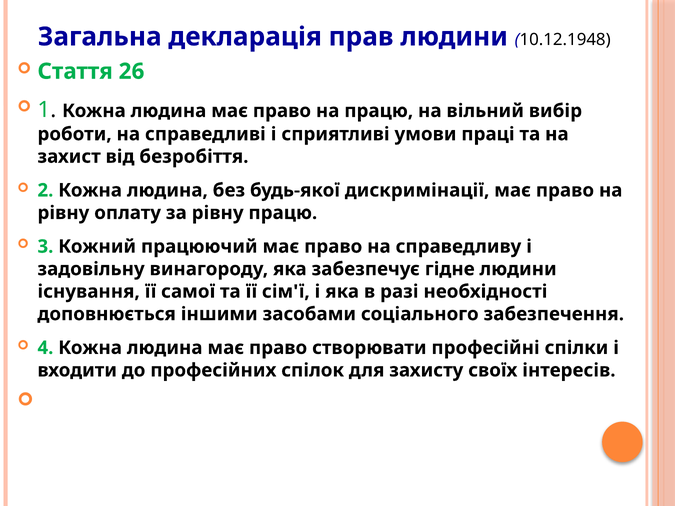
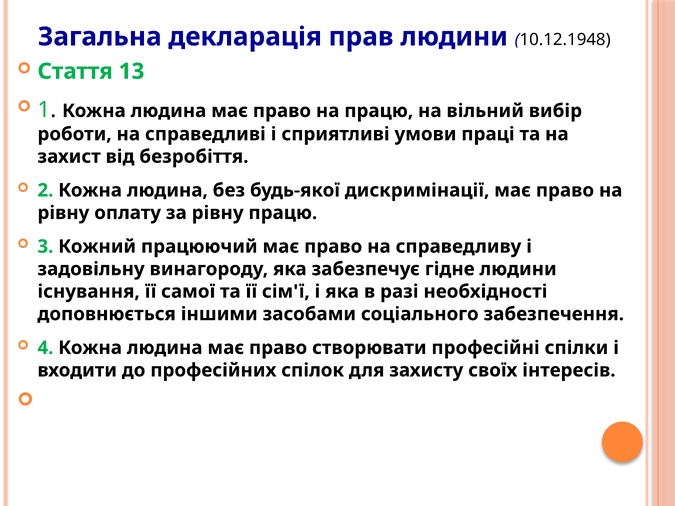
26: 26 -> 13 (132, 71)
